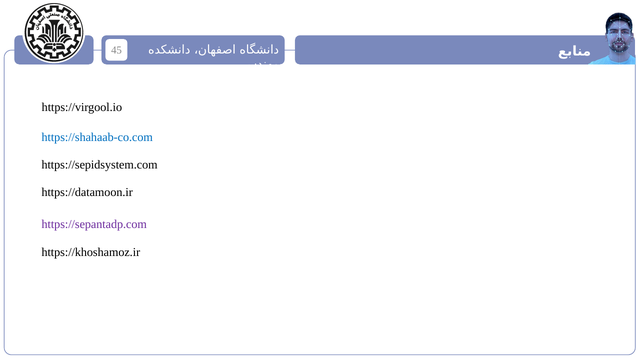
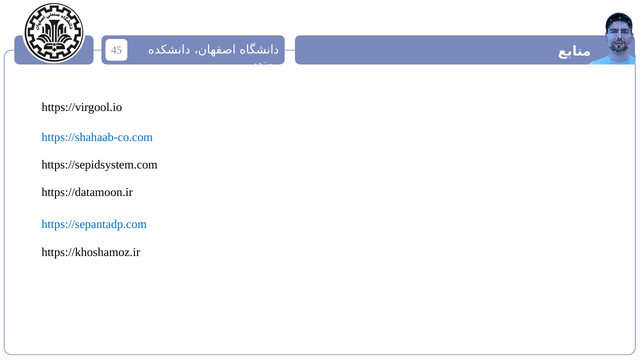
https://sepantadp.com colour: purple -> blue (94, 224)
